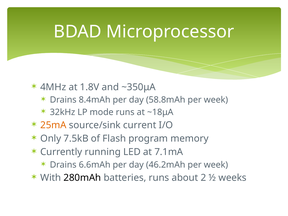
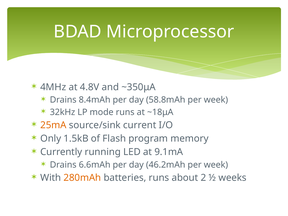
1.8V: 1.8V -> 4.8V (90, 87)
7.5kB: 7.5kB -> 1.5kB (76, 139)
7.1mA: 7.1mA -> 9.1mA (169, 152)
280mAh colour: black -> orange (82, 178)
